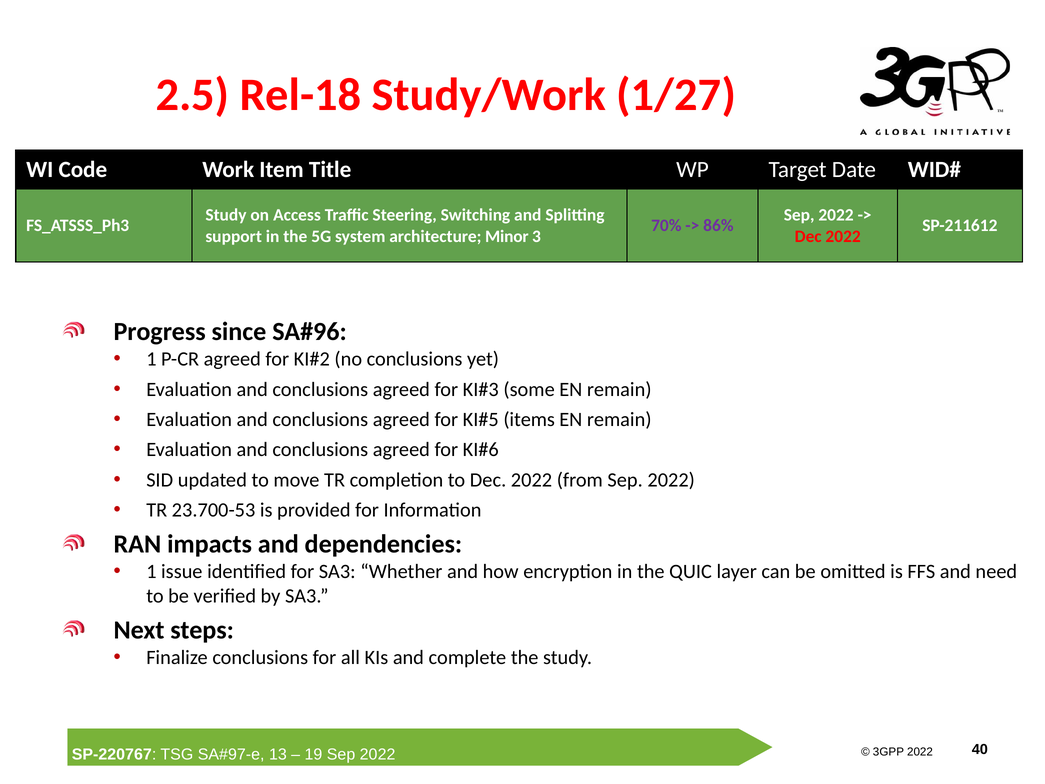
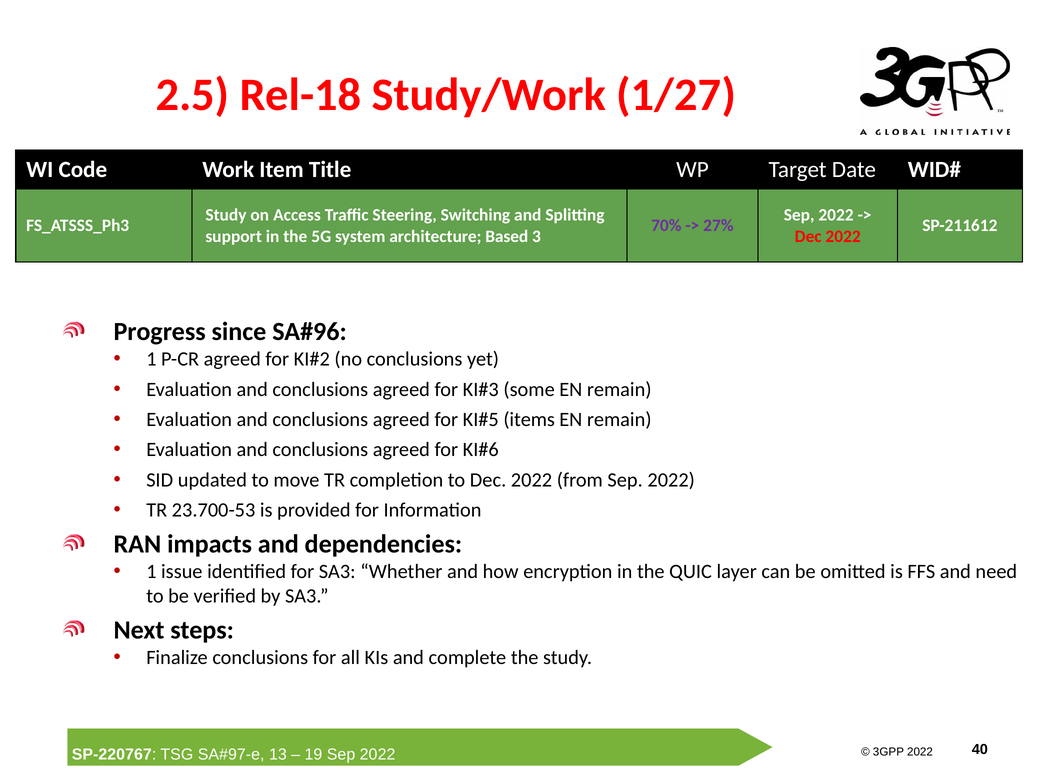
86%: 86% -> 27% (718, 226)
Minor: Minor -> Based (507, 236)
